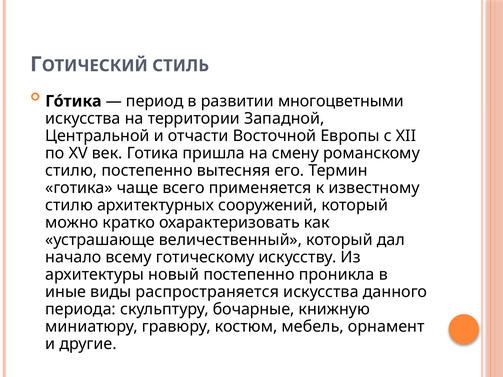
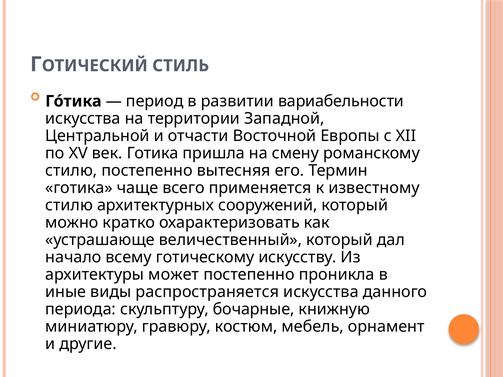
многоцветными: многоцветными -> вариабельности (341, 101)
новый: новый -> может (174, 275)
